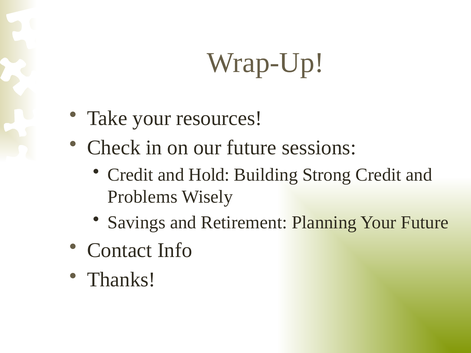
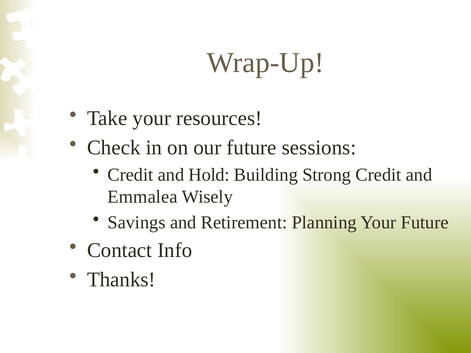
Problems: Problems -> Emmalea (143, 197)
